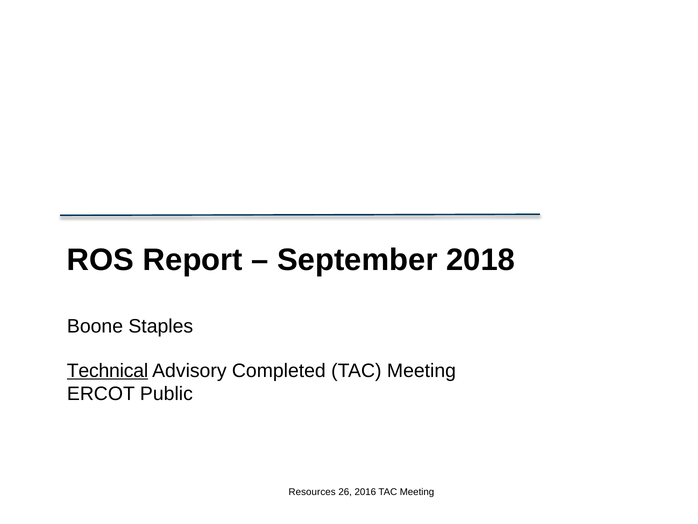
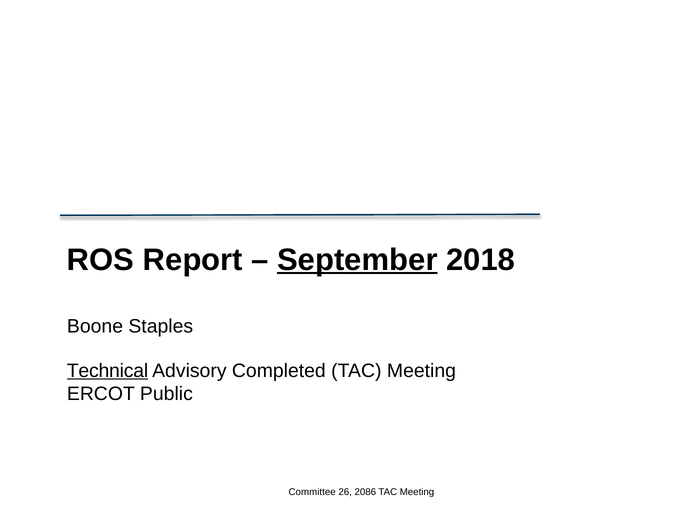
September underline: none -> present (357, 260)
Resources: Resources -> Committee (312, 492)
2016: 2016 -> 2086 (365, 492)
